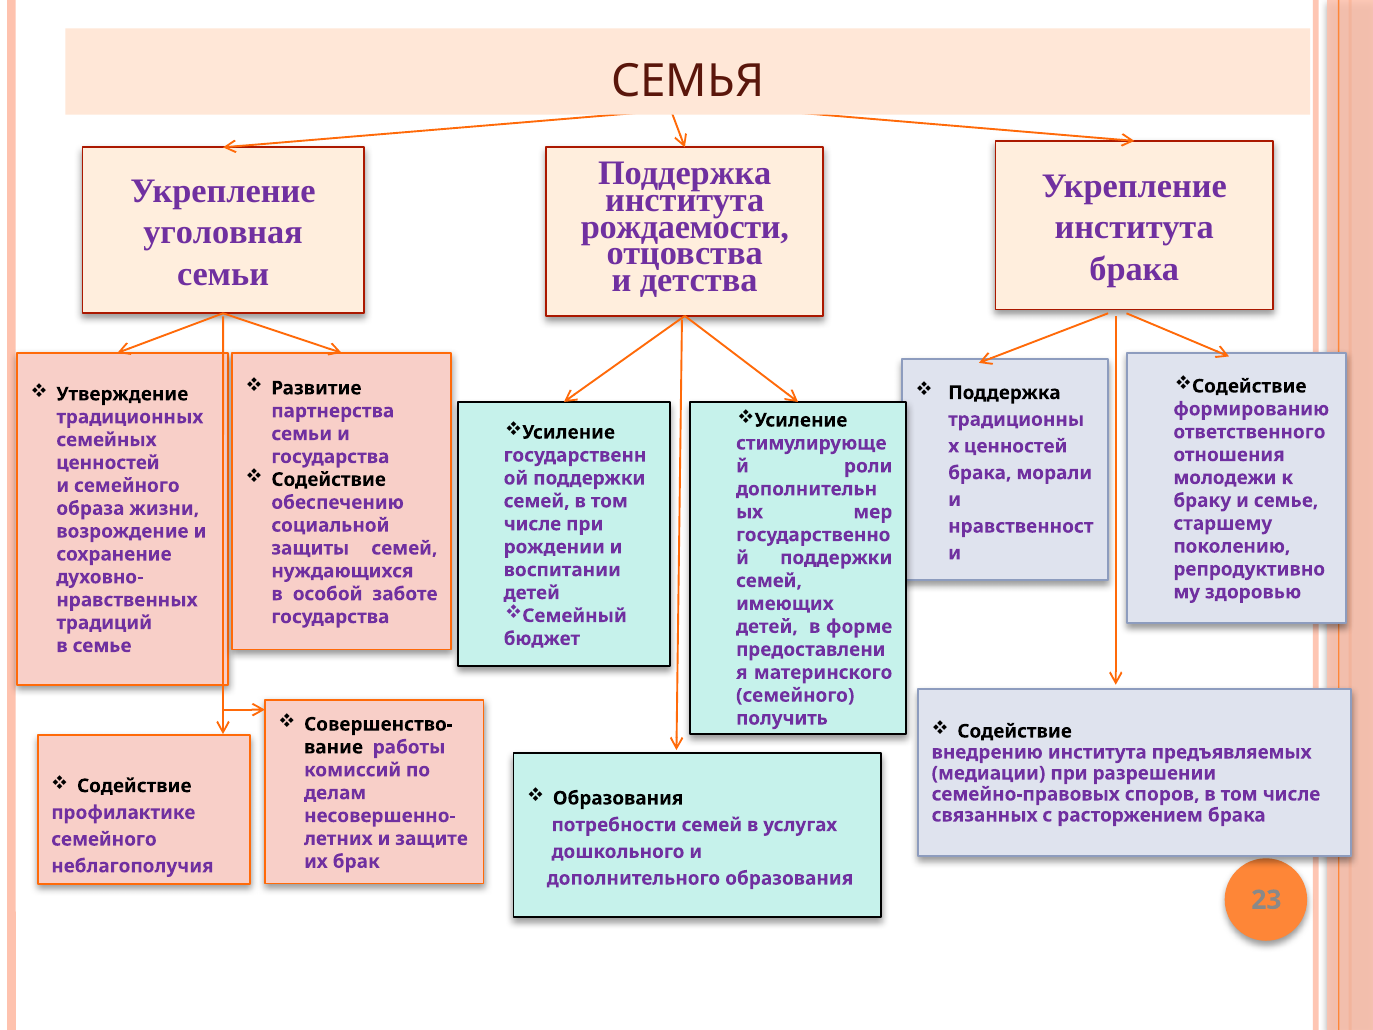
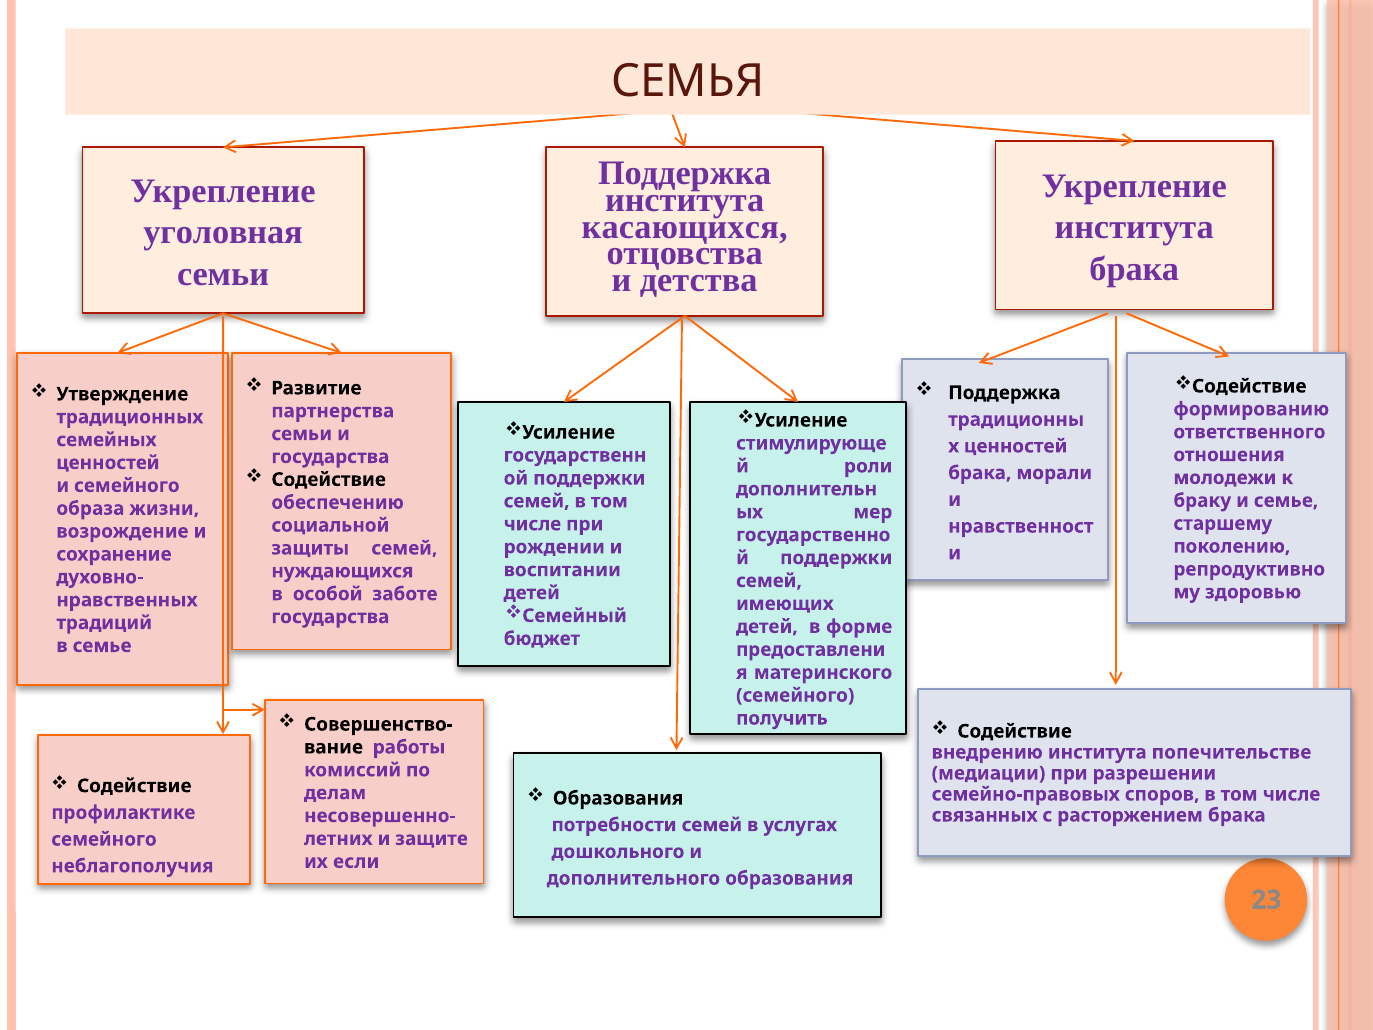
рождаемости: рождаемости -> касающихся (685, 227)
предъявляемых: предъявляемых -> попечительстве (1232, 752)
брак: брак -> если (356, 861)
